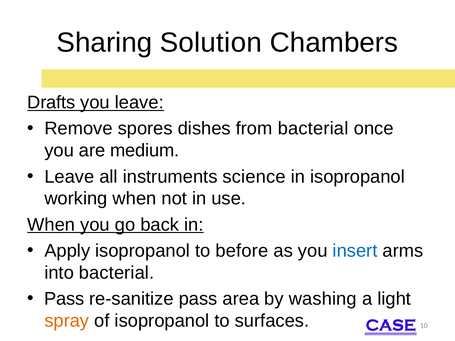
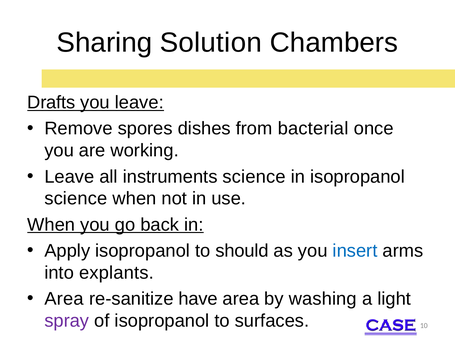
medium: medium -> working (145, 151)
working: working -> science (76, 199)
before: before -> should (242, 251)
into bacterial: bacterial -> explants (117, 273)
Pass: Pass -> Area (64, 299)
re-sanitize pass: pass -> have (198, 299)
spray colour: orange -> purple (67, 321)
